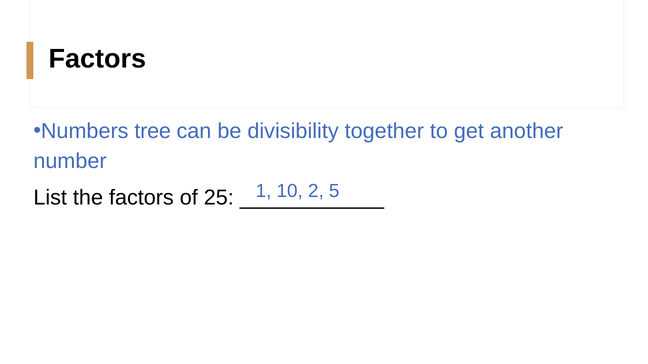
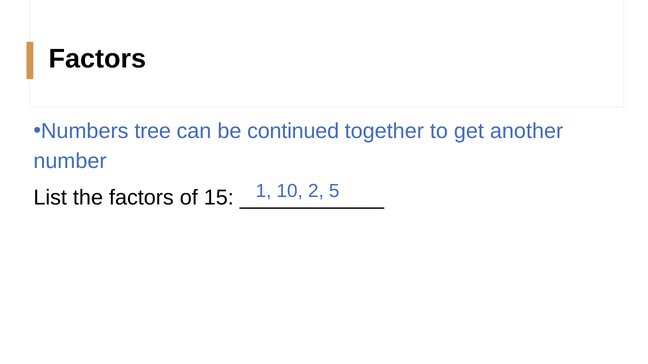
divisibility: divisibility -> continued (293, 131)
25: 25 -> 15 (219, 198)
